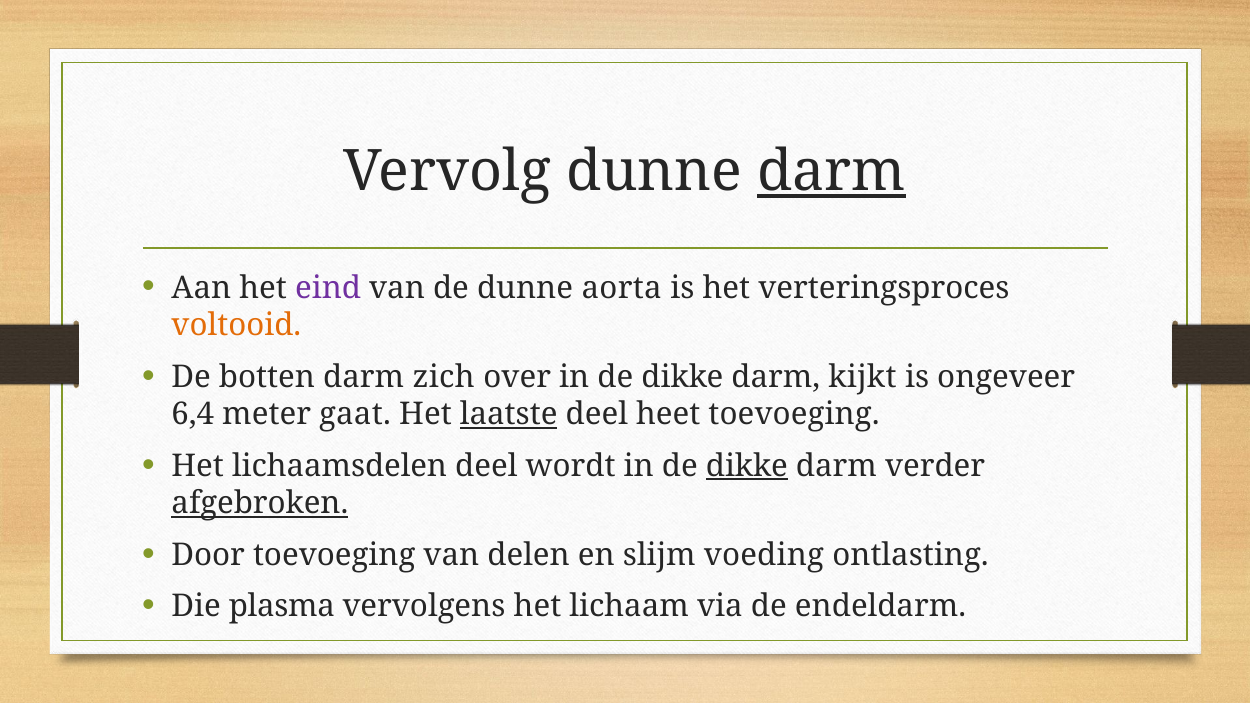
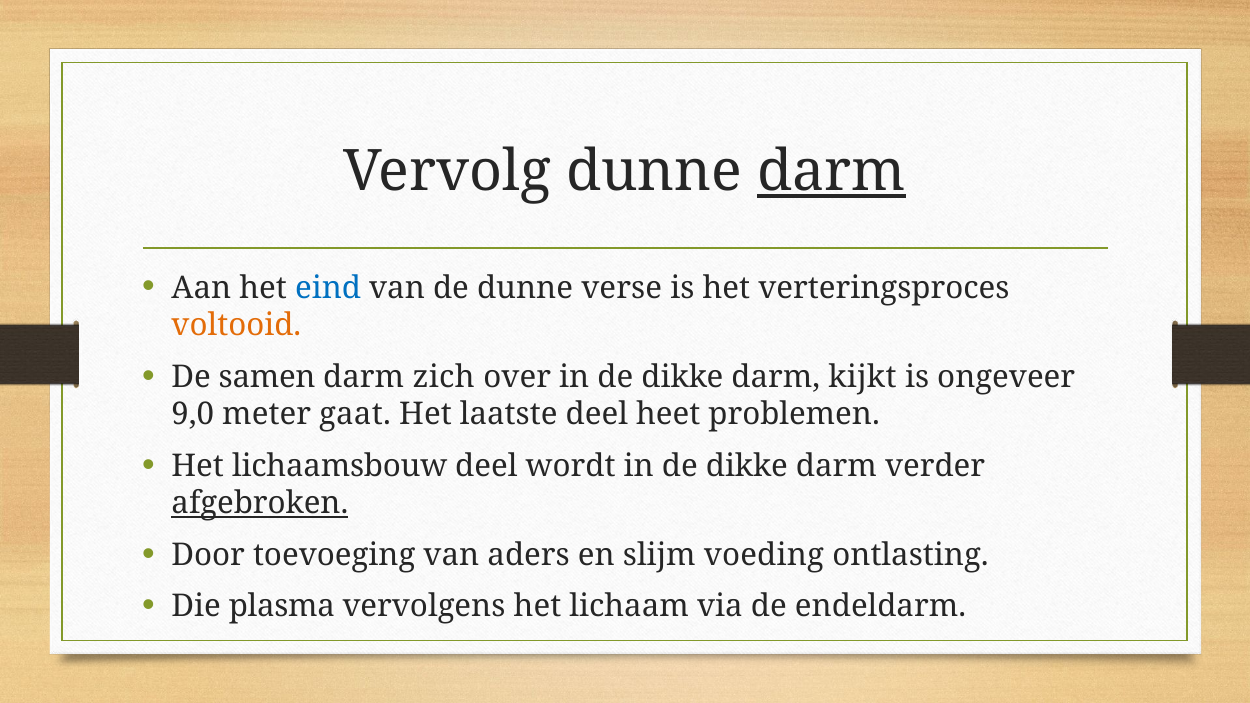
eind colour: purple -> blue (328, 288)
aorta: aorta -> verse (622, 288)
botten: botten -> samen (267, 377)
6,4: 6,4 -> 9,0 (193, 414)
laatste underline: present -> none (509, 414)
heet toevoeging: toevoeging -> problemen (794, 414)
lichaamsdelen: lichaamsdelen -> lichaamsbouw (340, 466)
dikke underline: present -> none (747, 466)
delen: delen -> aders (529, 555)
